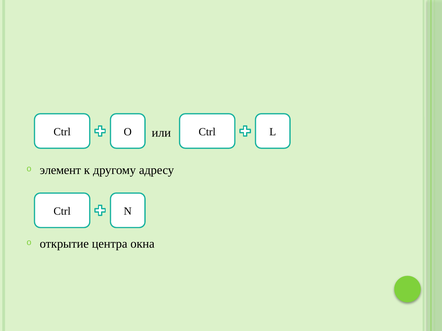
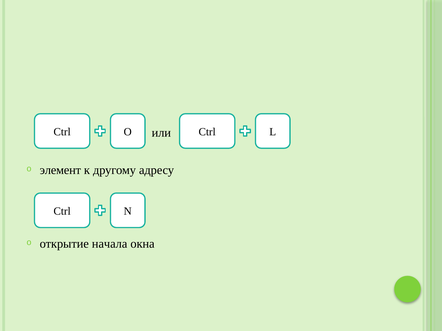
центра: центра -> начала (110, 244)
